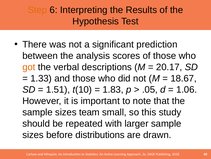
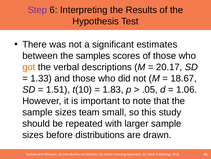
Step colour: orange -> purple (37, 10)
prediction: prediction -> estimates (157, 44)
analysis: analysis -> samples (93, 56)
